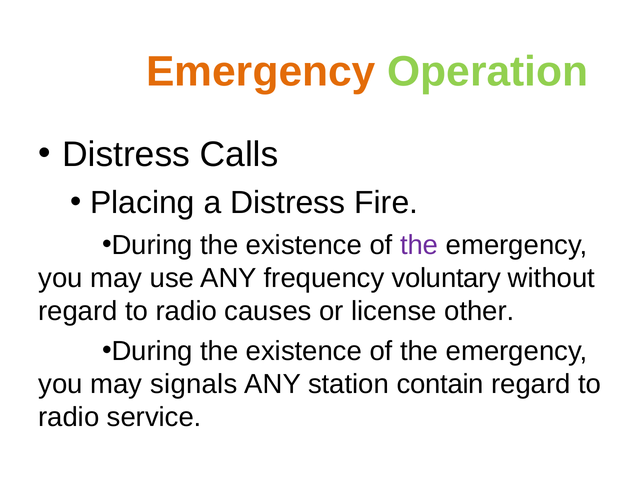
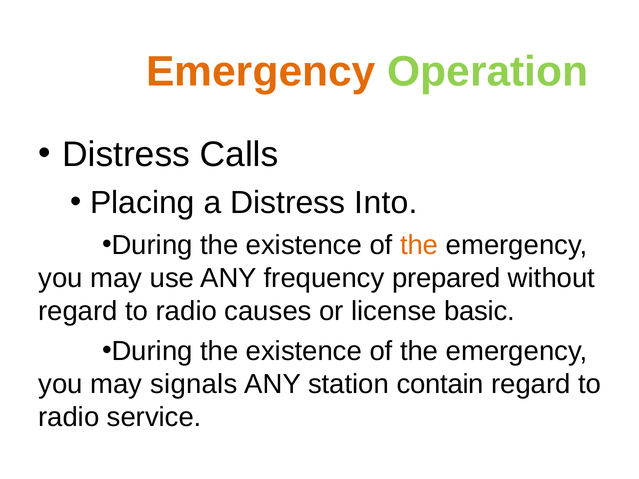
Fire: Fire -> Into (386, 203)
the colour: purple -> orange (419, 245)
voluntary: voluntary -> prepared (446, 278)
other: other -> basic (479, 311)
